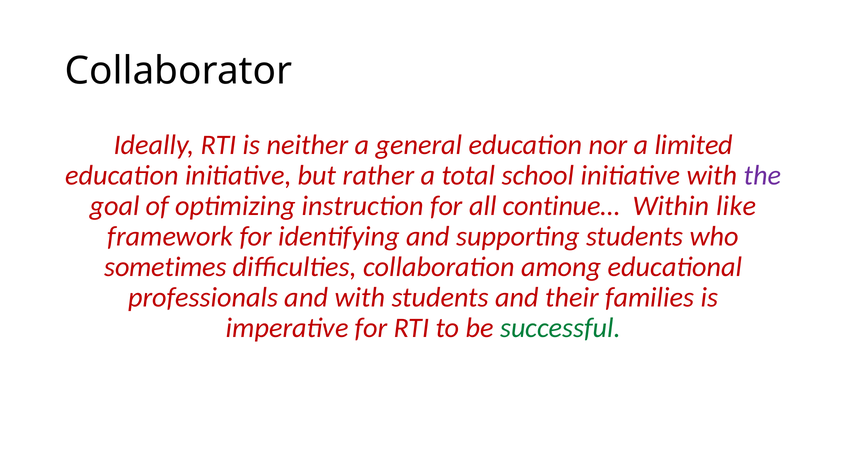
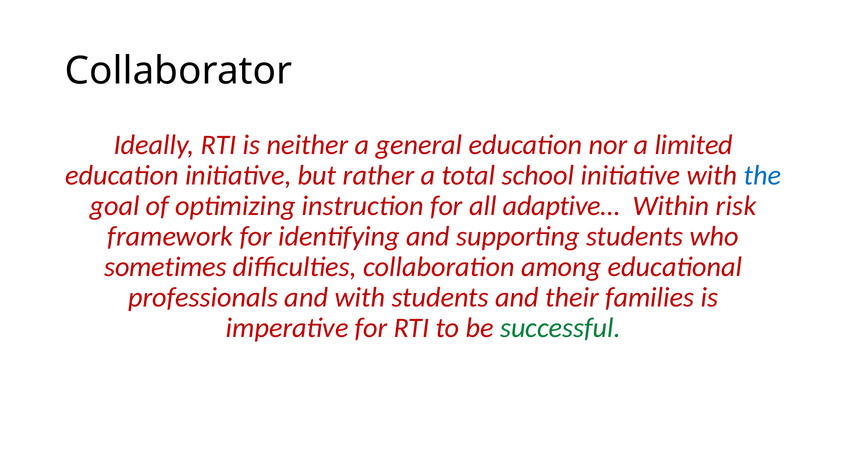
the colour: purple -> blue (762, 176)
continue…: continue… -> adaptive… (562, 206)
like: like -> risk (736, 206)
